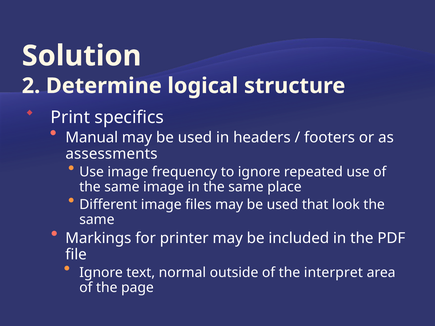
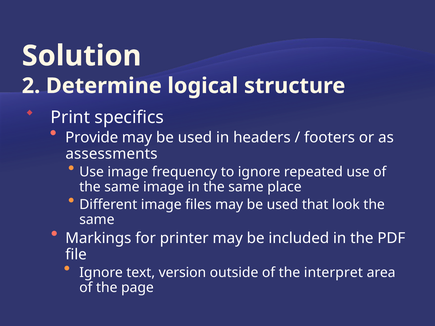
Manual: Manual -> Provide (92, 138)
normal: normal -> version (182, 273)
